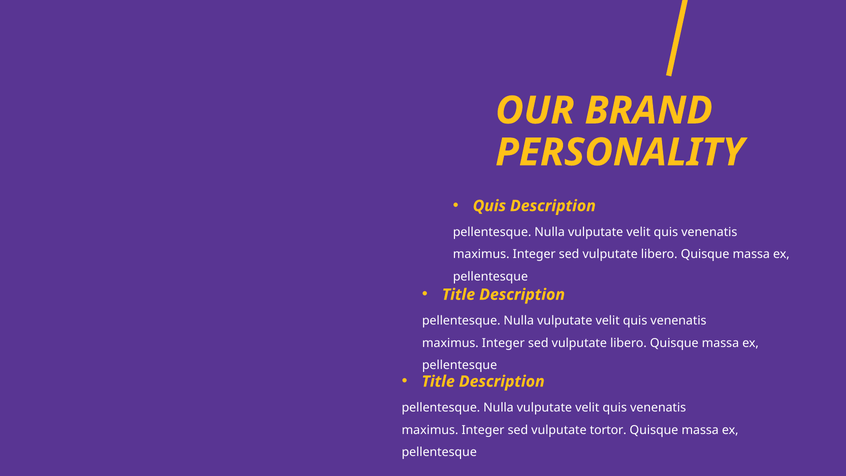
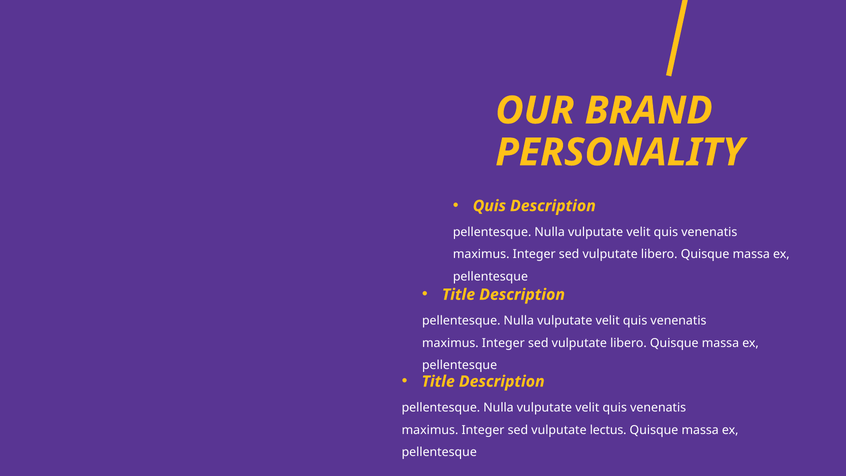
tortor: tortor -> lectus (608, 430)
